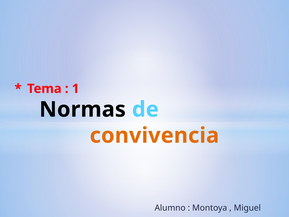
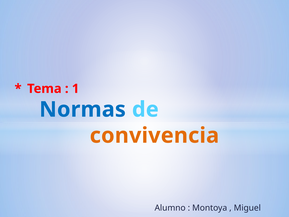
Normas colour: black -> blue (83, 109)
